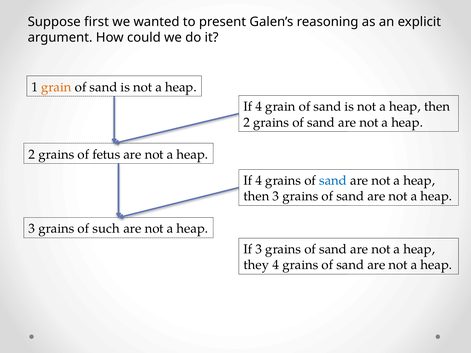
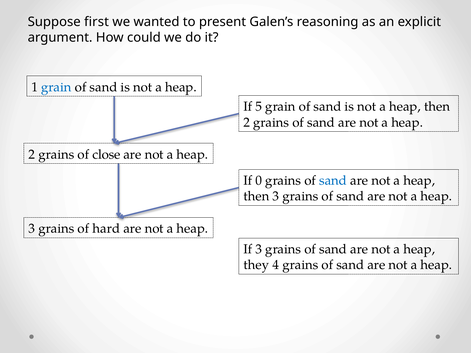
grain colour: orange -> blue (56, 87)
4: 4 -> 5 (259, 107)
fetus: fetus -> close (106, 154)
4: 4 -> 0 (259, 181)
such: such -> hard (106, 229)
